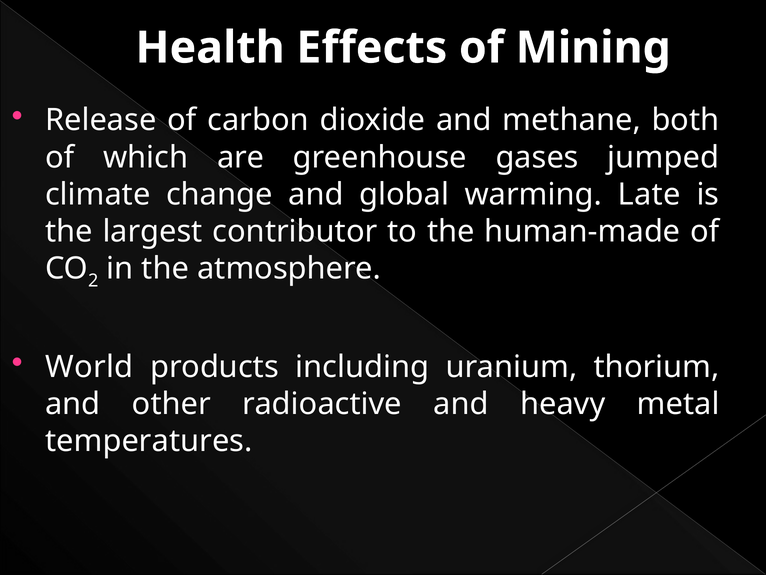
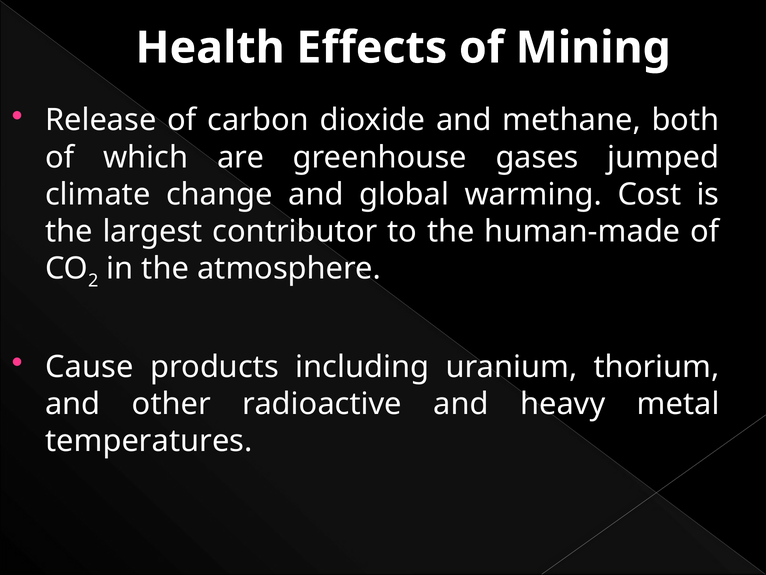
Late: Late -> Cost (649, 194)
World: World -> Cause (89, 367)
